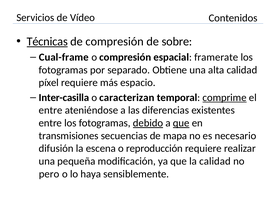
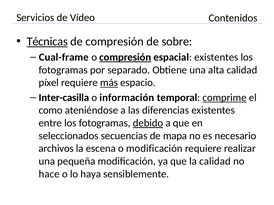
compresión underline: none -> present (125, 57)
espacial framerate: framerate -> existentes (216, 57)
más underline: none -> present (109, 83)
caracterizan: caracterizan -> información (127, 98)
entre: entre -> como (51, 111)
que underline: present -> none (181, 123)
transmisiones: transmisiones -> seleccionados (69, 136)
difusión: difusión -> archivos (56, 149)
o reproducción: reproducción -> modificación (154, 149)
pero: pero -> hace (49, 174)
